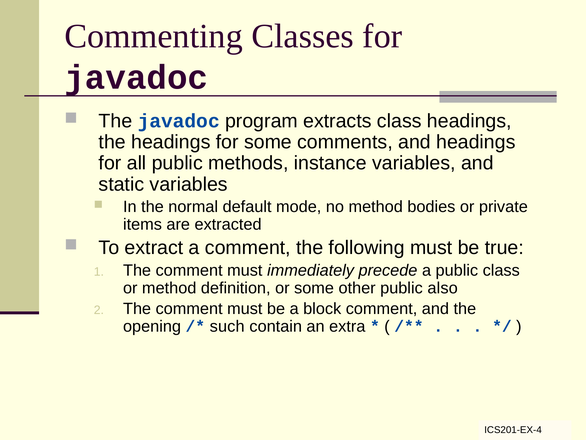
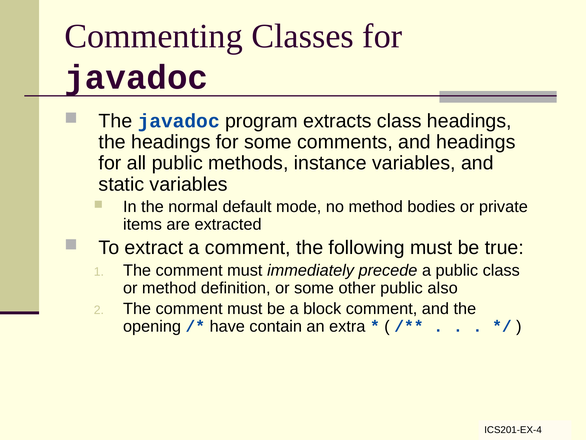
such: such -> have (227, 326)
